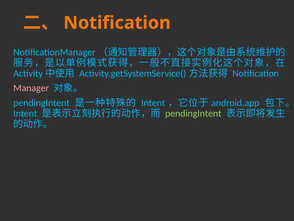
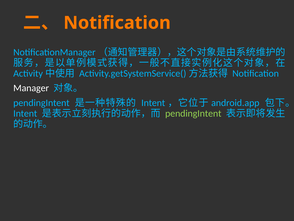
Manager colour: pink -> white (31, 88)
